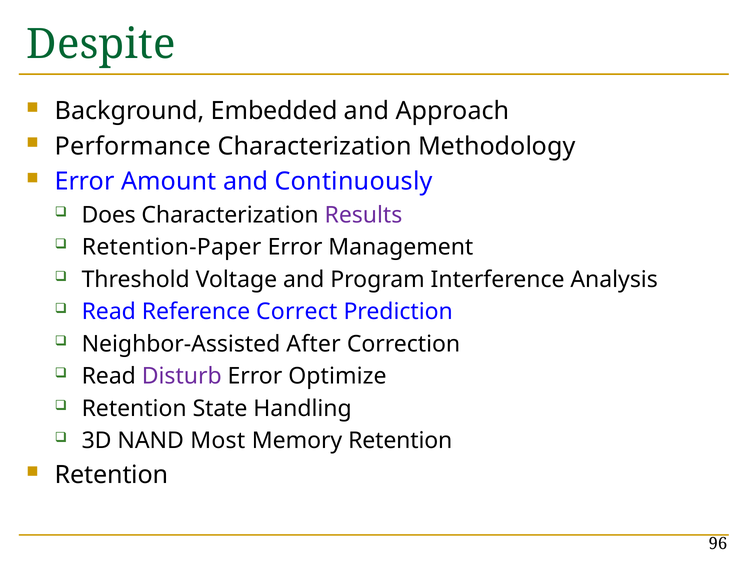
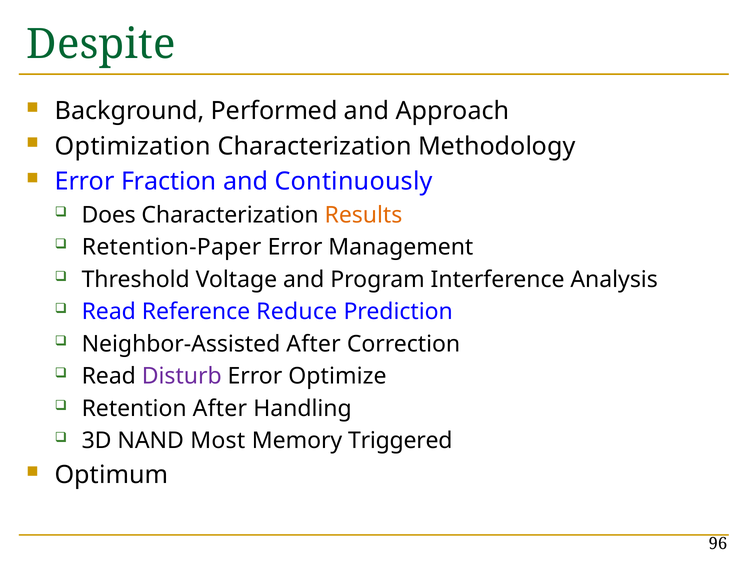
Embedded: Embedded -> Performed (274, 111)
Performance: Performance -> Optimization (133, 146)
Amount: Amount -> Fraction (169, 181)
Results colour: purple -> orange (363, 215)
Correct: Correct -> Reduce (297, 311)
Retention State: State -> After (220, 408)
Memory Retention: Retention -> Triggered (400, 440)
Retention: Retention -> Optimum (111, 475)
